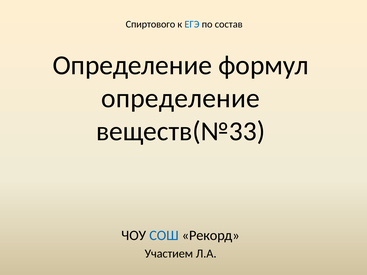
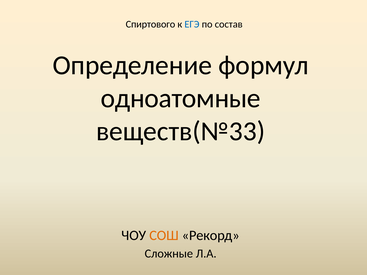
определение: определение -> одноатомные (181, 98)
СОШ colour: blue -> orange (164, 236)
Участием: Участием -> Сложные (169, 254)
